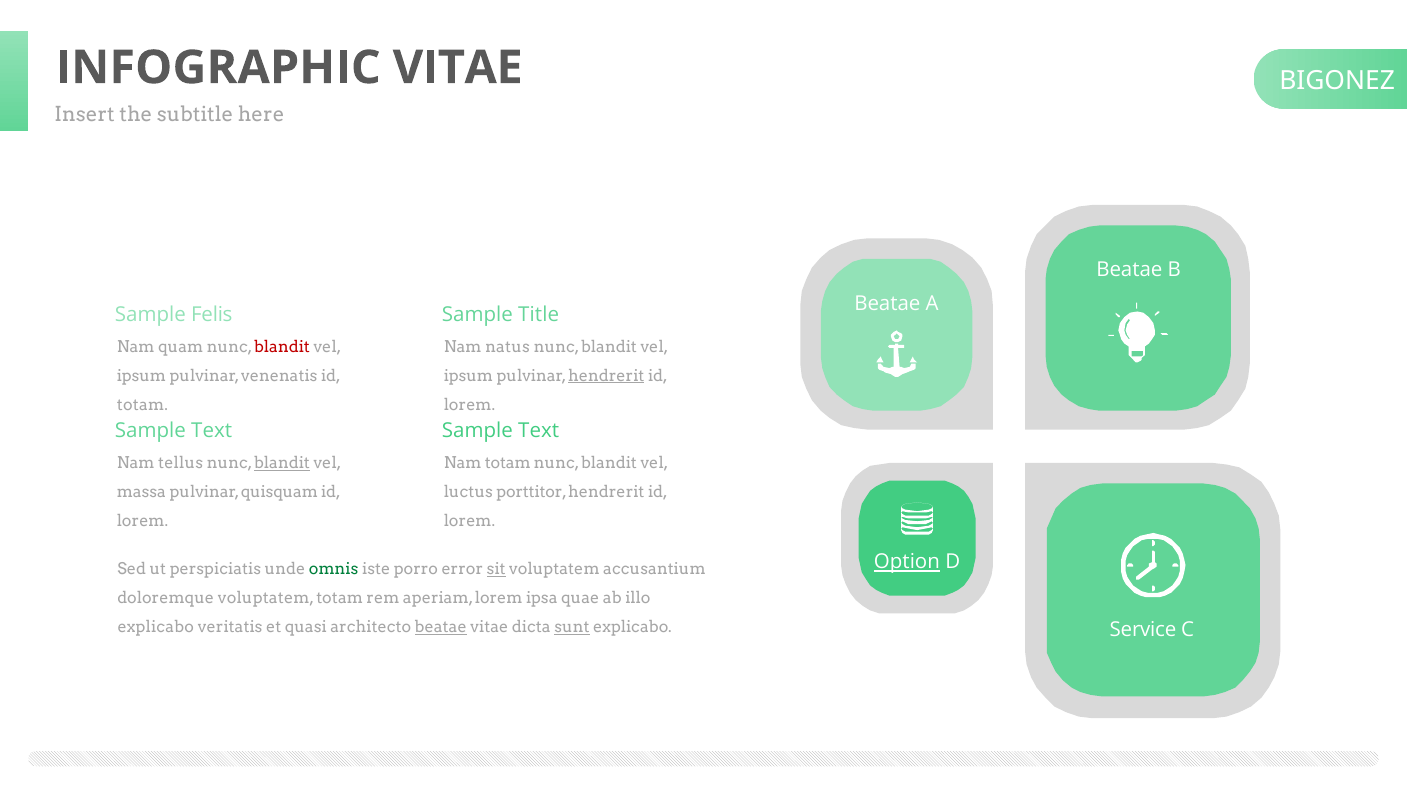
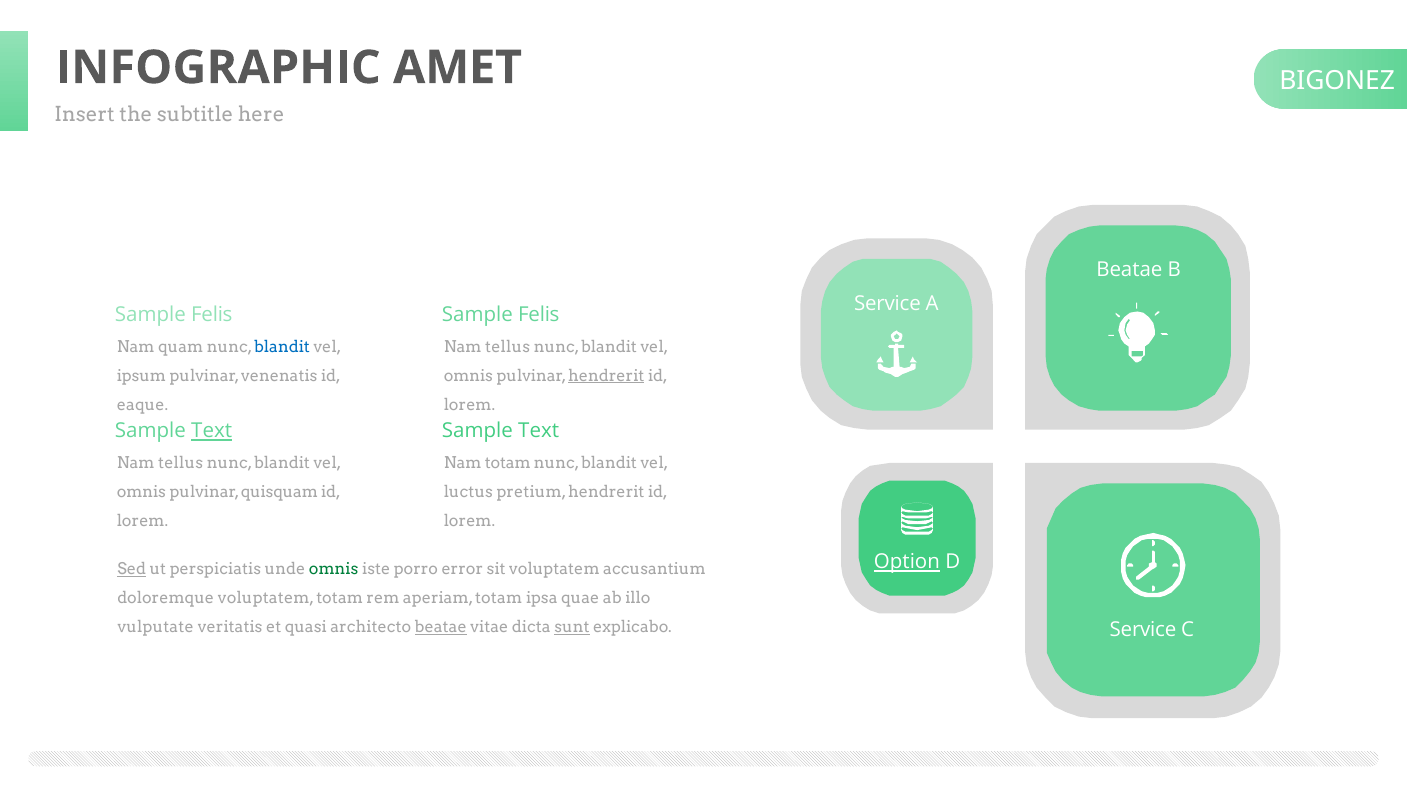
INFOGRAPHIC VITAE: VITAE -> AMET (458, 68)
Beatae: Beatae -> Service (887, 304)
Title: Title -> Felis (539, 315)
blandit colour: red -> blue (282, 347)
natus: natus -> tellus (508, 347)
ipsum: ipsum -> omnis (468, 376)
totam: totam -> eaque (142, 405)
Text underline: none -> present (212, 431)
blandit underline: present -> none (282, 464)
massa: massa -> omnis (141, 493)
porttitor: porttitor -> pretium (531, 493)
Sed underline: none -> present (132, 570)
sit underline: present -> none (496, 570)
aperiam lorem: lorem -> totam (499, 599)
explicabo: explicabo -> vulputate (156, 628)
